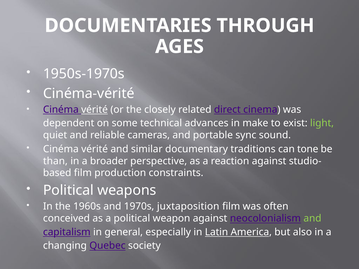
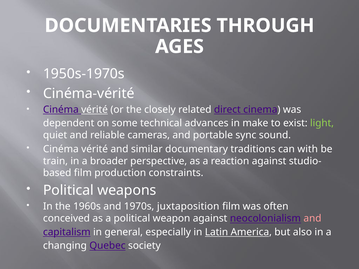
tone: tone -> with (308, 149)
than: than -> train (55, 161)
and colour: light green -> pink (312, 219)
